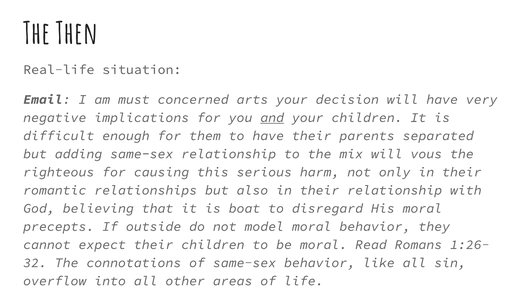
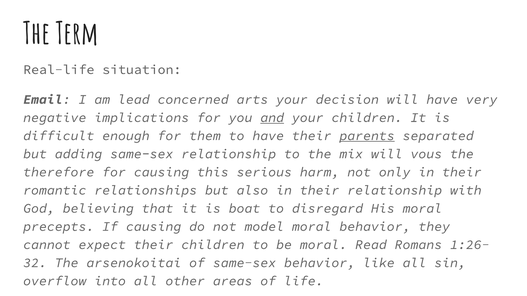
Then: Then -> Term (77, 34)
must: must -> lead (134, 100)
parents underline: none -> present (367, 136)
righteous: righteous -> therefore (59, 172)
If outside: outside -> causing (154, 227)
connotations: connotations -> arsenokoitai (134, 263)
